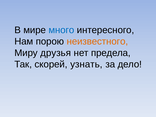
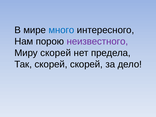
неизвестного colour: orange -> purple (97, 41)
Миру друзья: друзья -> скорей (56, 53)
скорей узнать: узнать -> скорей (86, 64)
